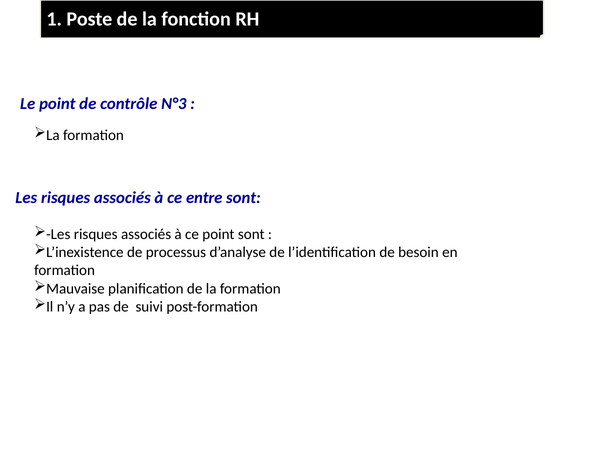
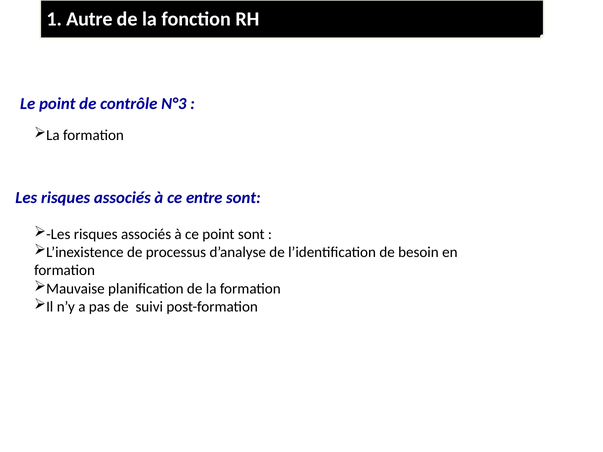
Poste: Poste -> Autre (89, 19)
